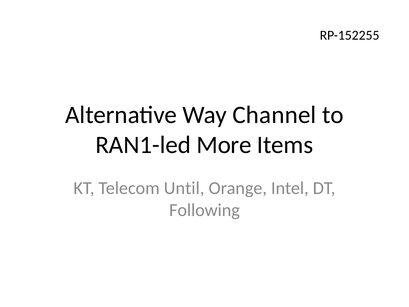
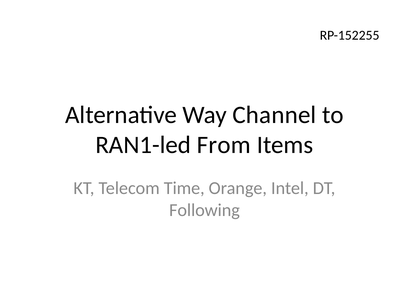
More: More -> From (224, 145)
Until: Until -> Time (184, 188)
